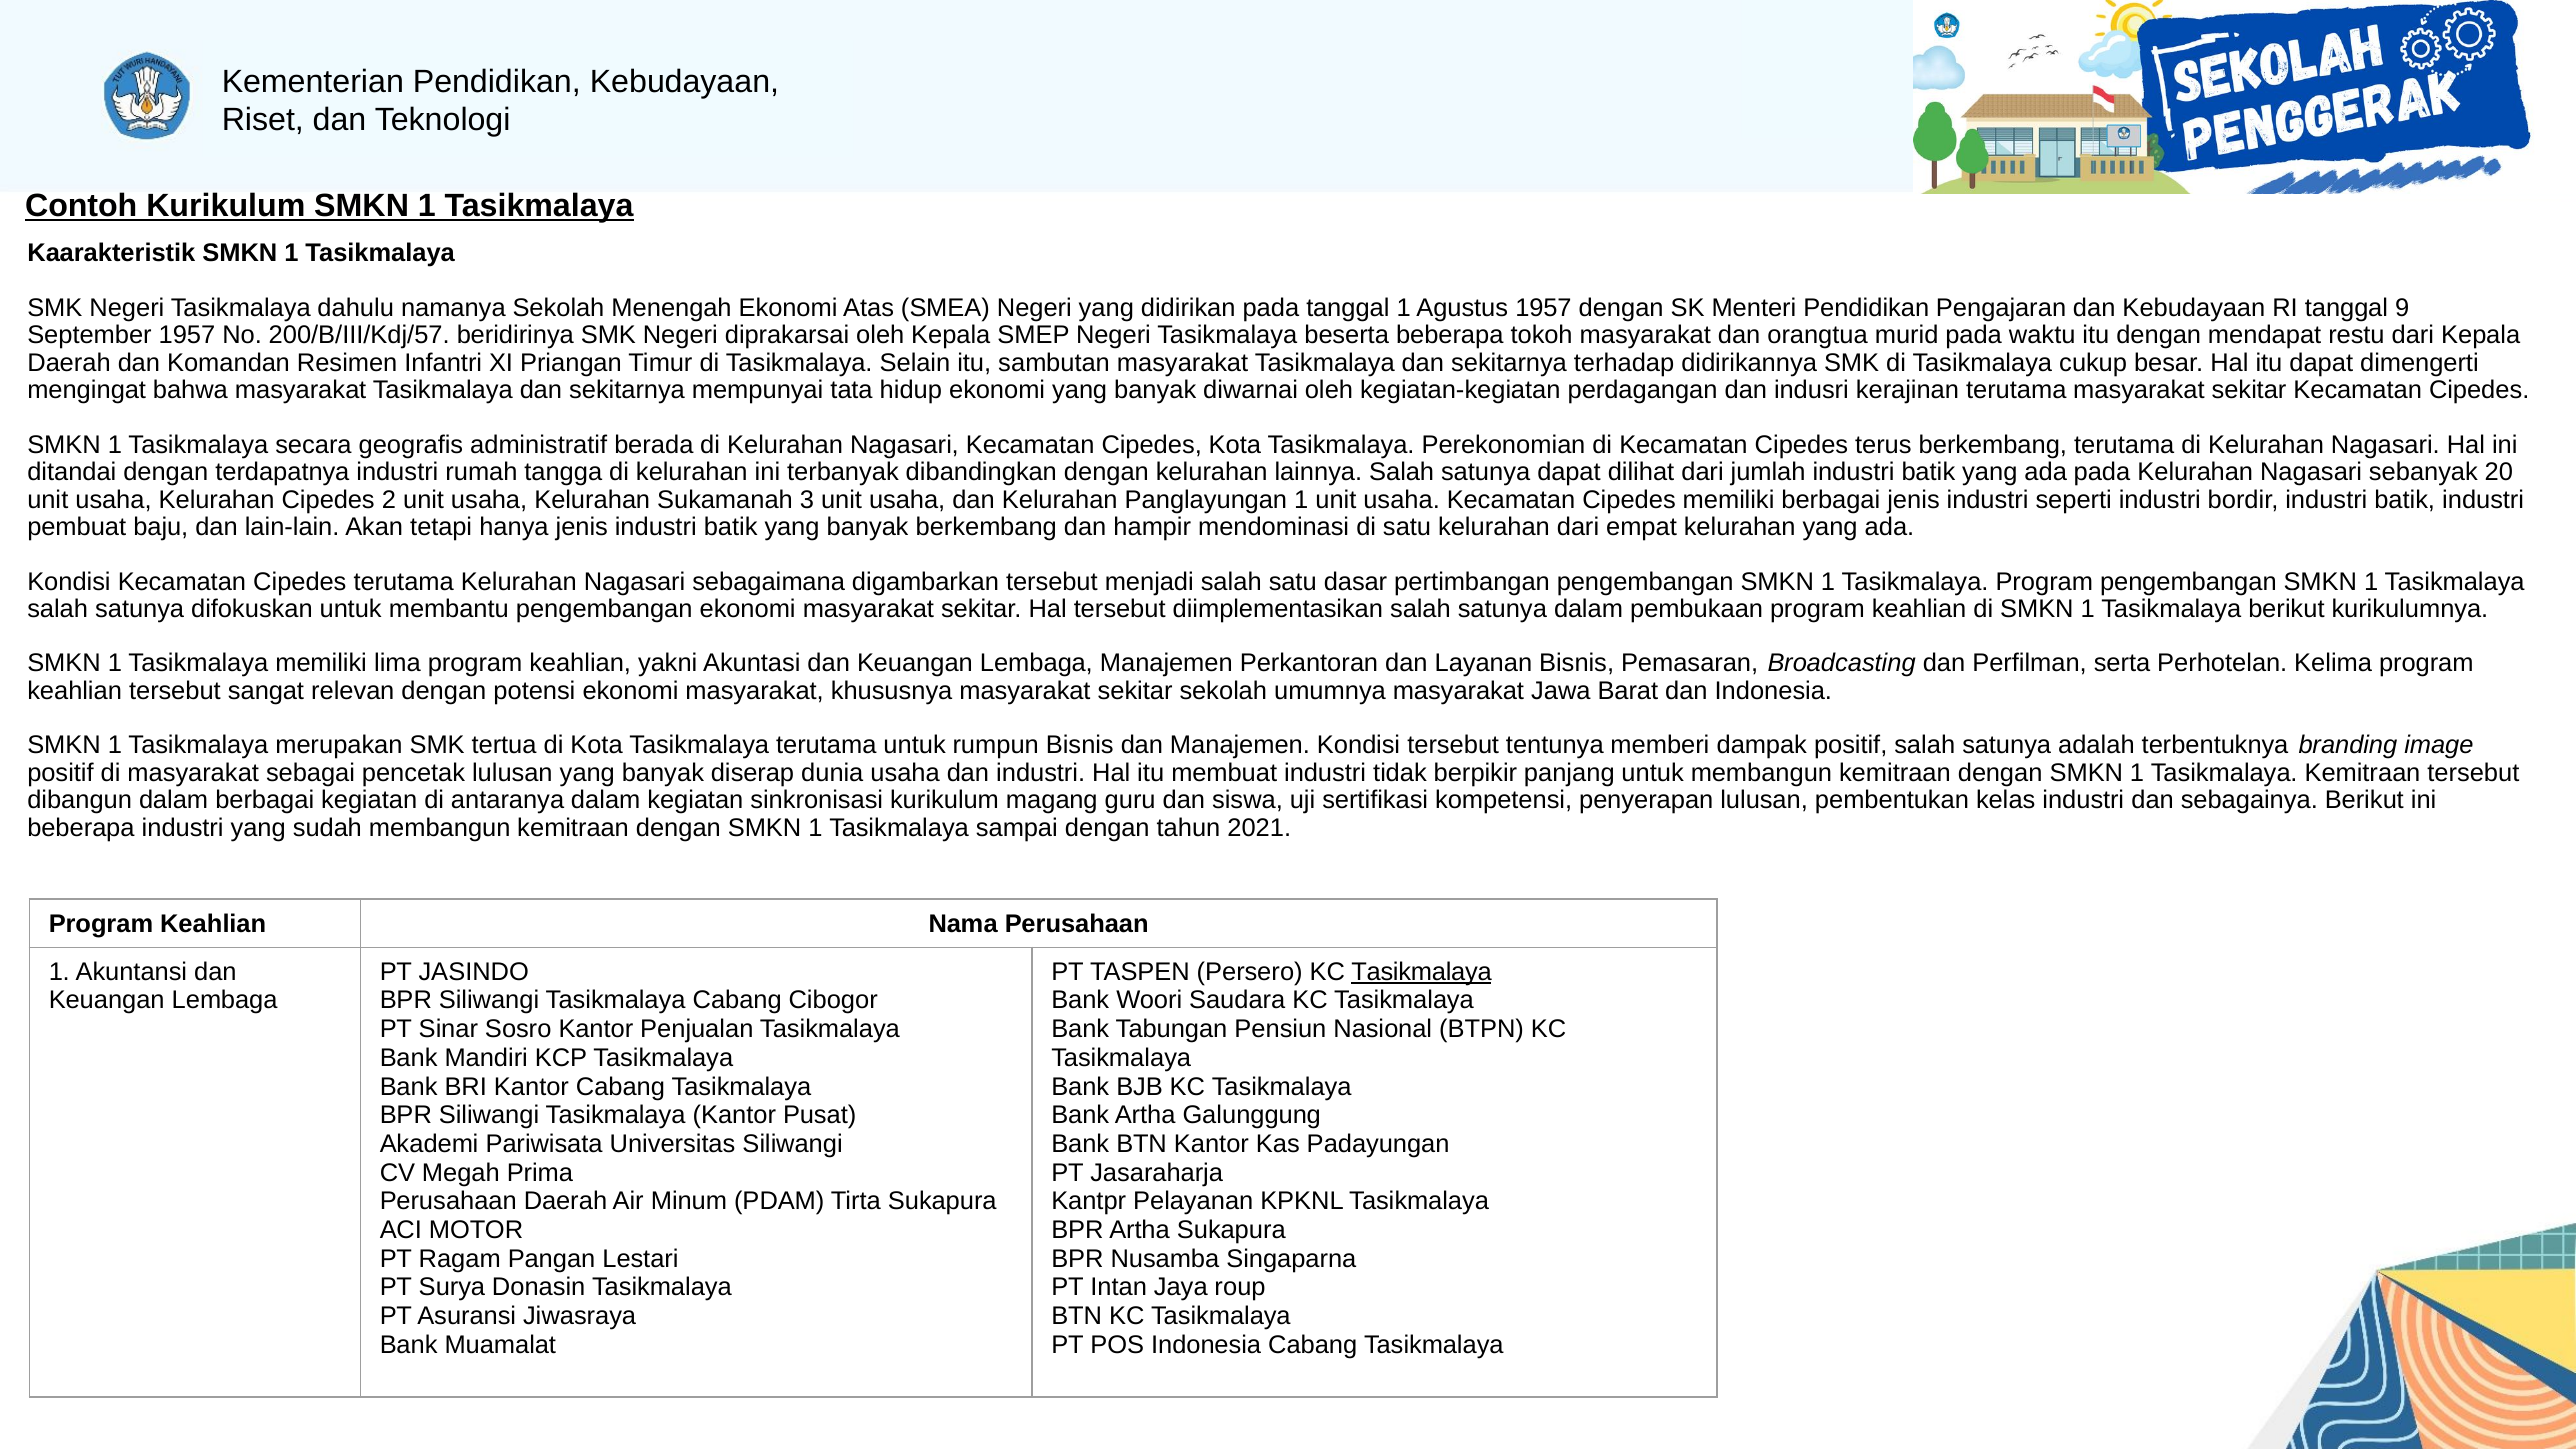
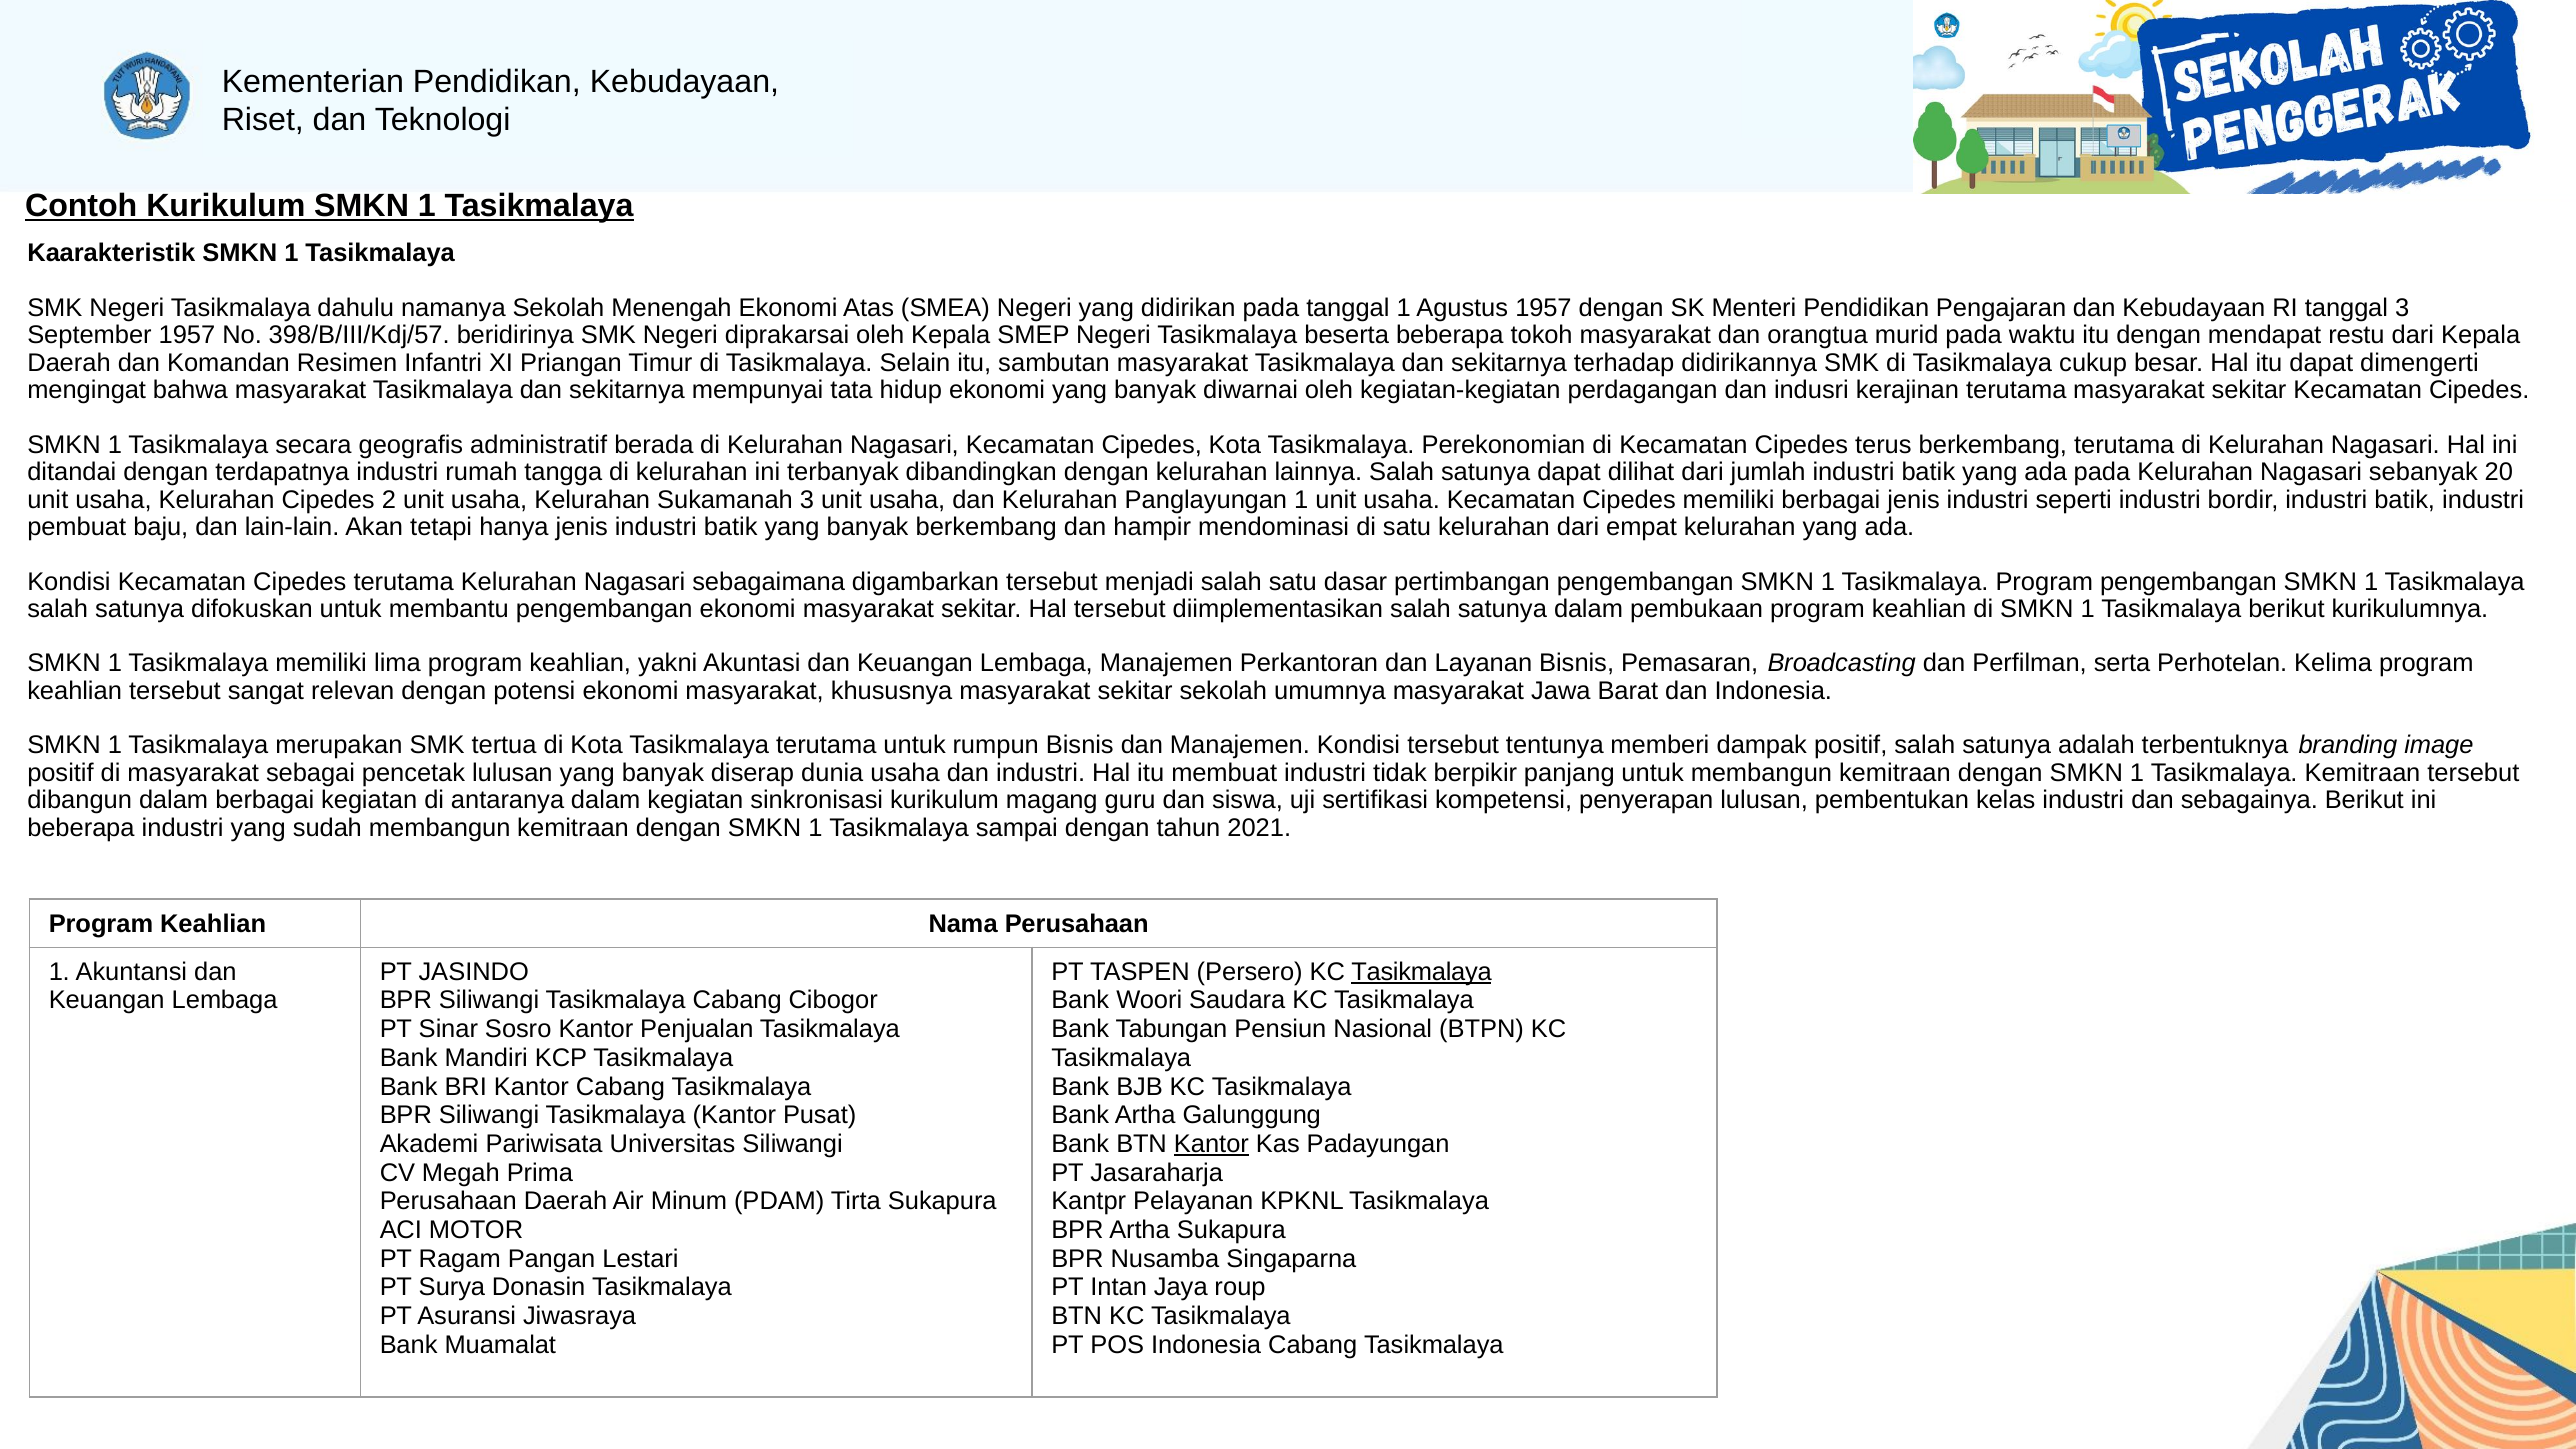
tanggal 9: 9 -> 3 (2402, 308)
200/B/III/Kdj/57: 200/B/III/Kdj/57 -> 398/B/III/Kdj/57 (359, 335)
Kantor underline: none -> present (1211, 1144)
